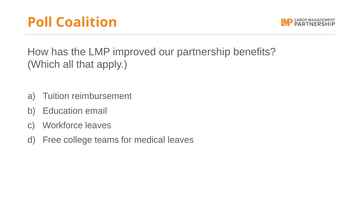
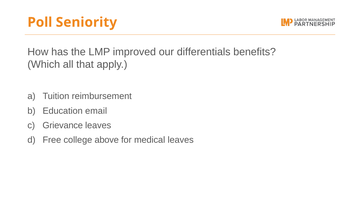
Coalition: Coalition -> Seniority (86, 22)
partnership: partnership -> differentials (204, 52)
Workforce: Workforce -> Grievance (63, 125)
teams: teams -> above (107, 140)
